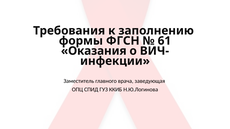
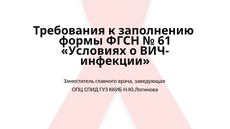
Оказания: Оказания -> Условиях (94, 51)
